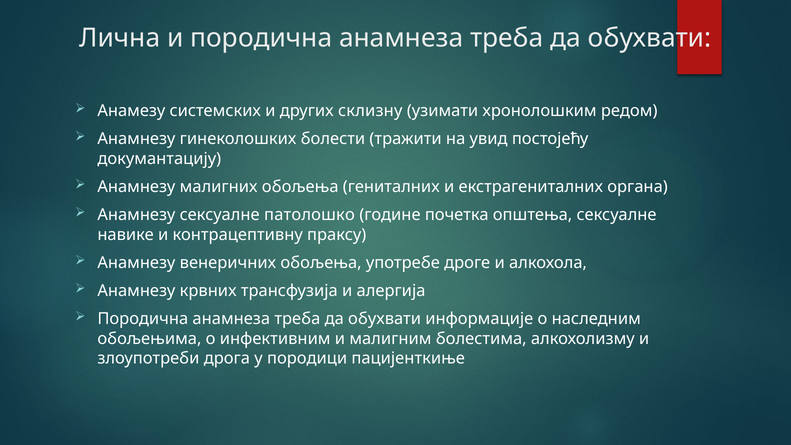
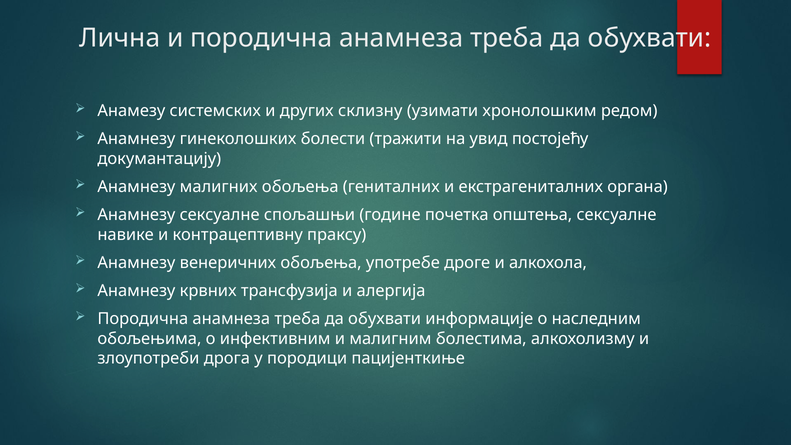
патолошко: патолошко -> спољашњи (310, 215)
